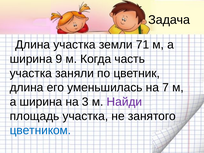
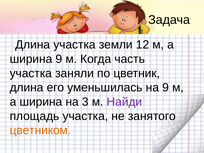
71: 71 -> 12 (143, 45)
на 7: 7 -> 9 (166, 88)
цветником colour: blue -> orange (40, 130)
